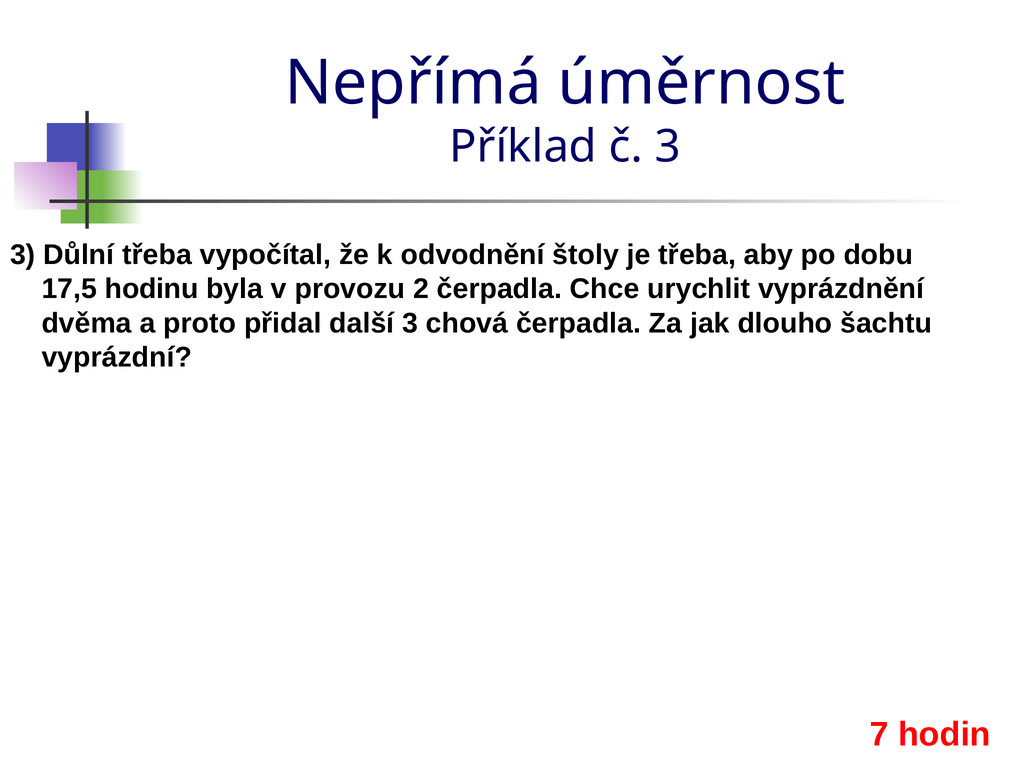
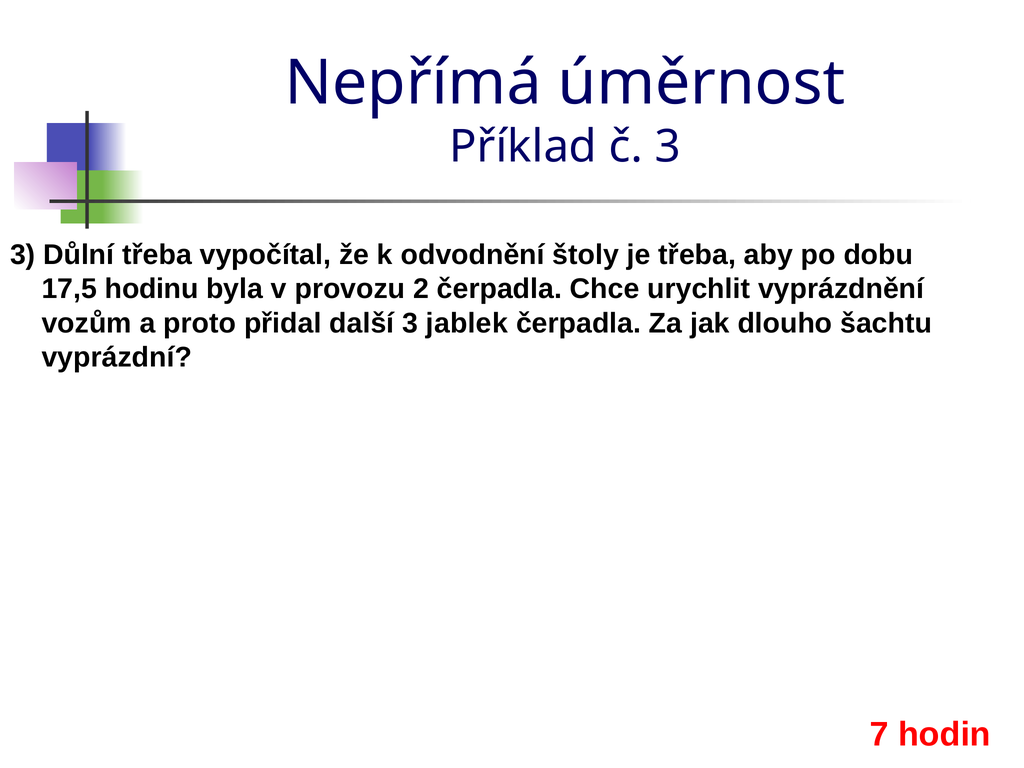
dvěma: dvěma -> vozům (87, 323)
chová: chová -> jablek (467, 323)
